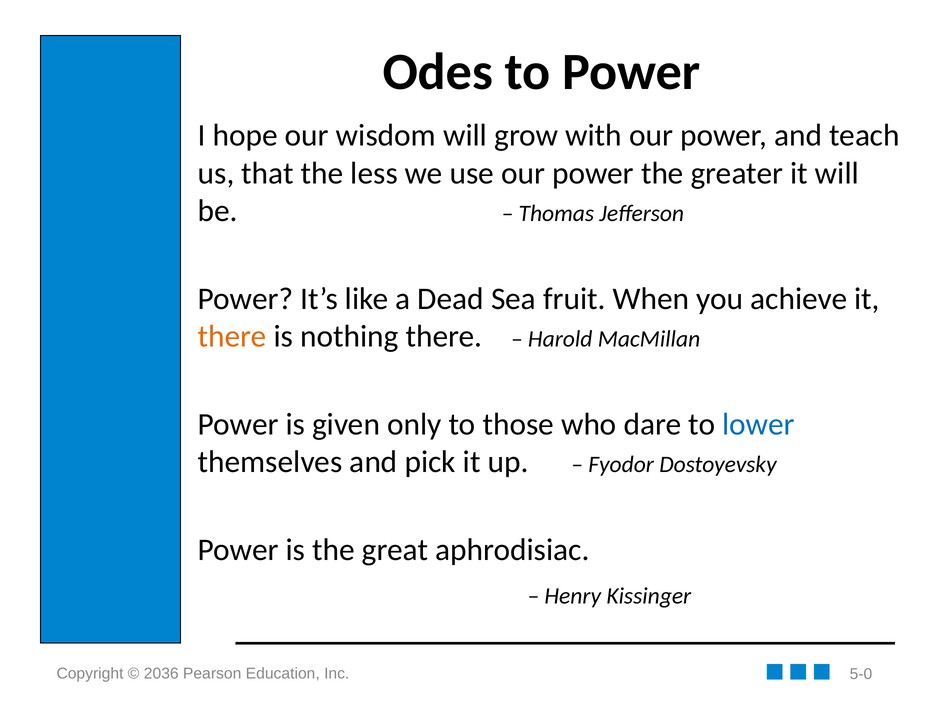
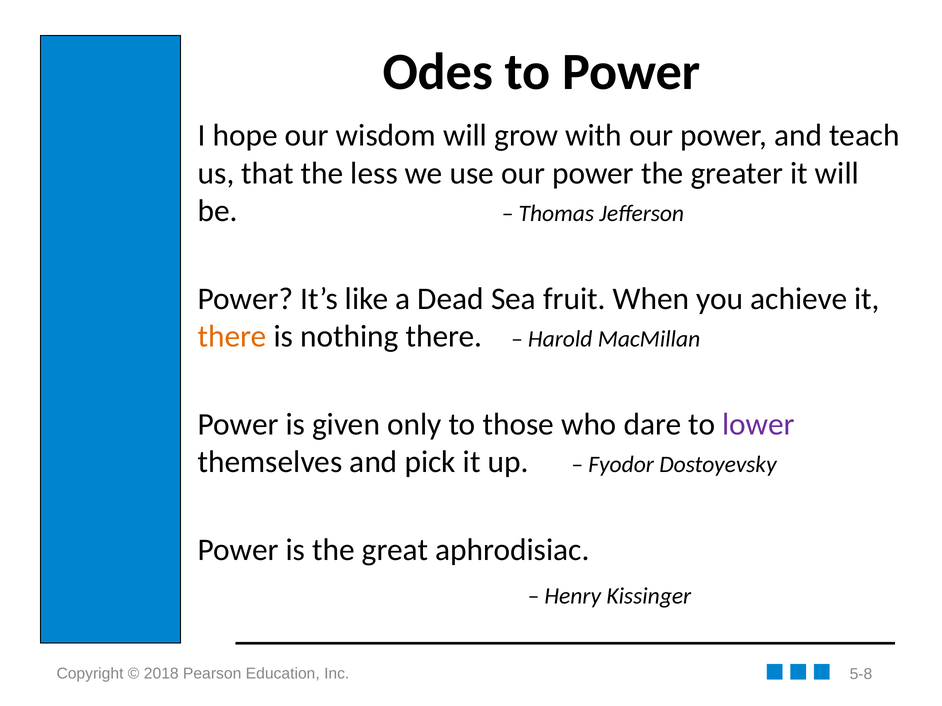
lower colour: blue -> purple (758, 424)
2036: 2036 -> 2018 (161, 674)
5-0: 5-0 -> 5-8 (861, 675)
